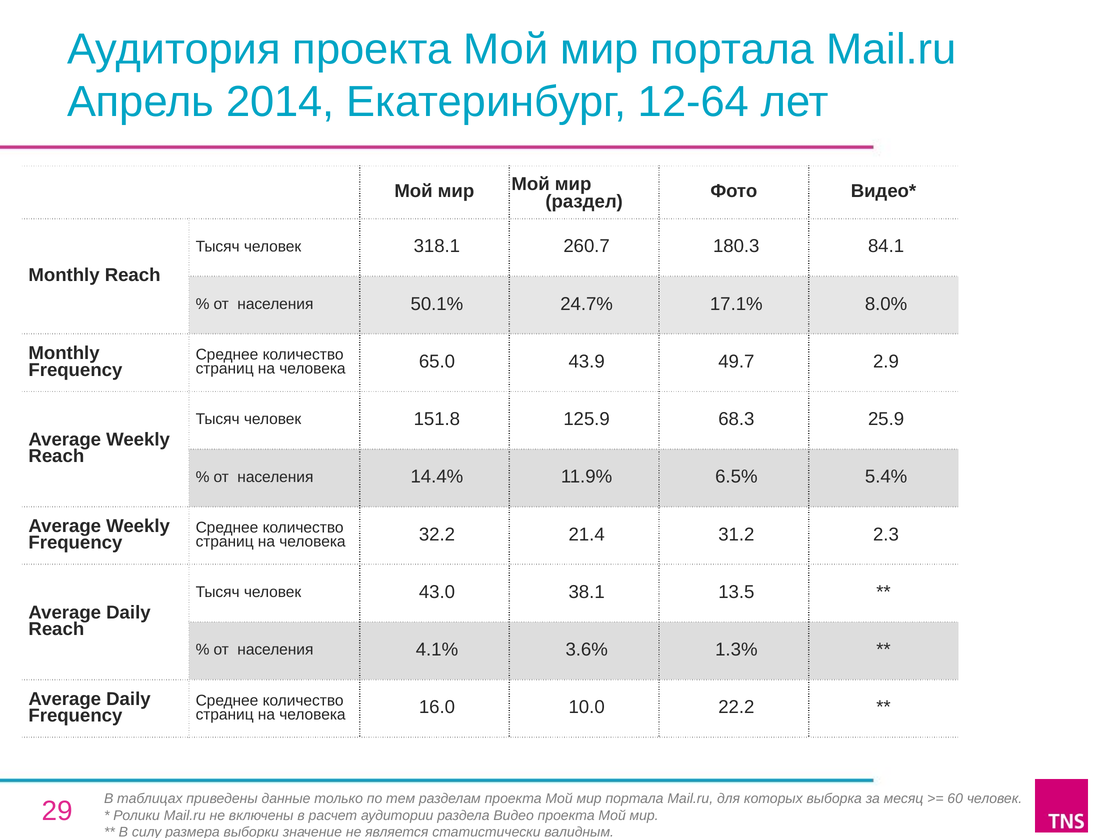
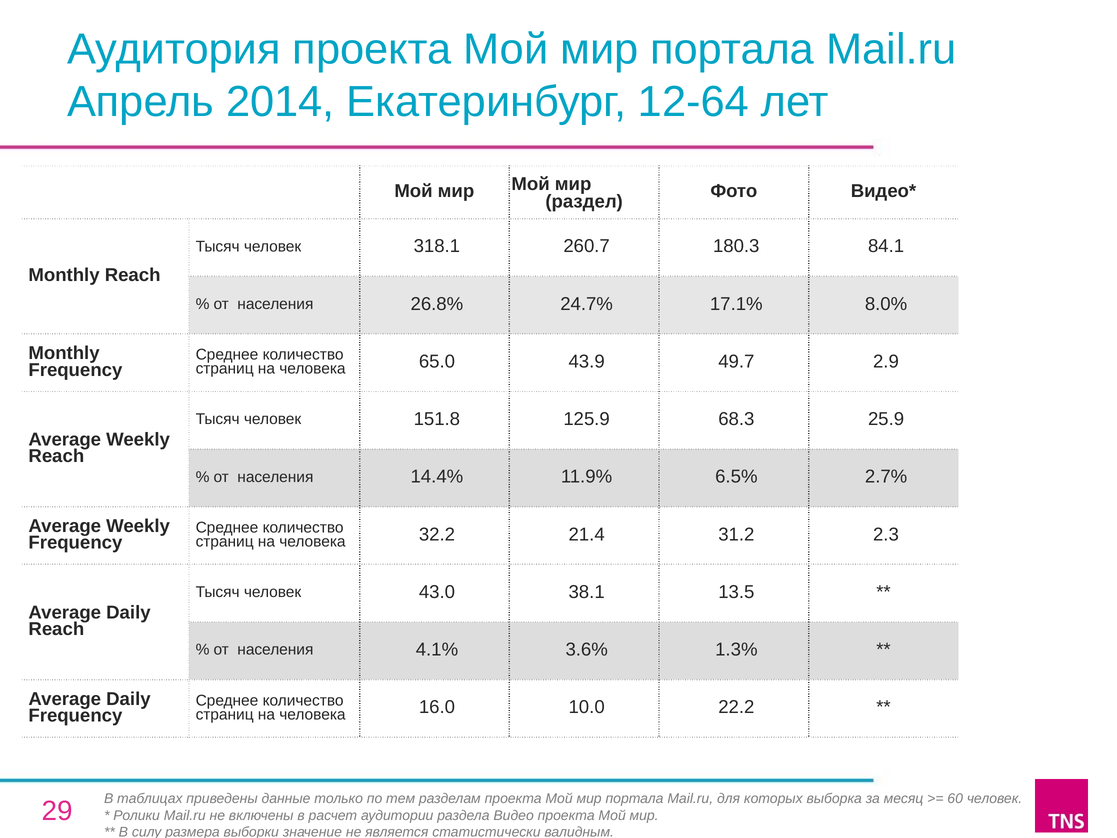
50.1%: 50.1% -> 26.8% (437, 304)
5.4%: 5.4% -> 2.7% (886, 477)
